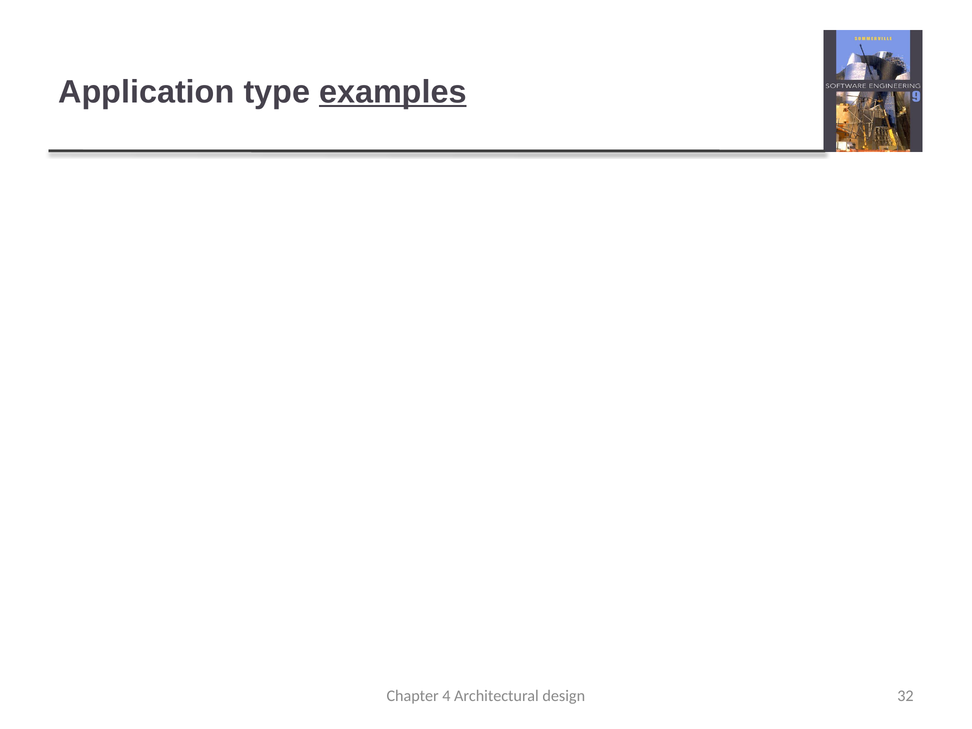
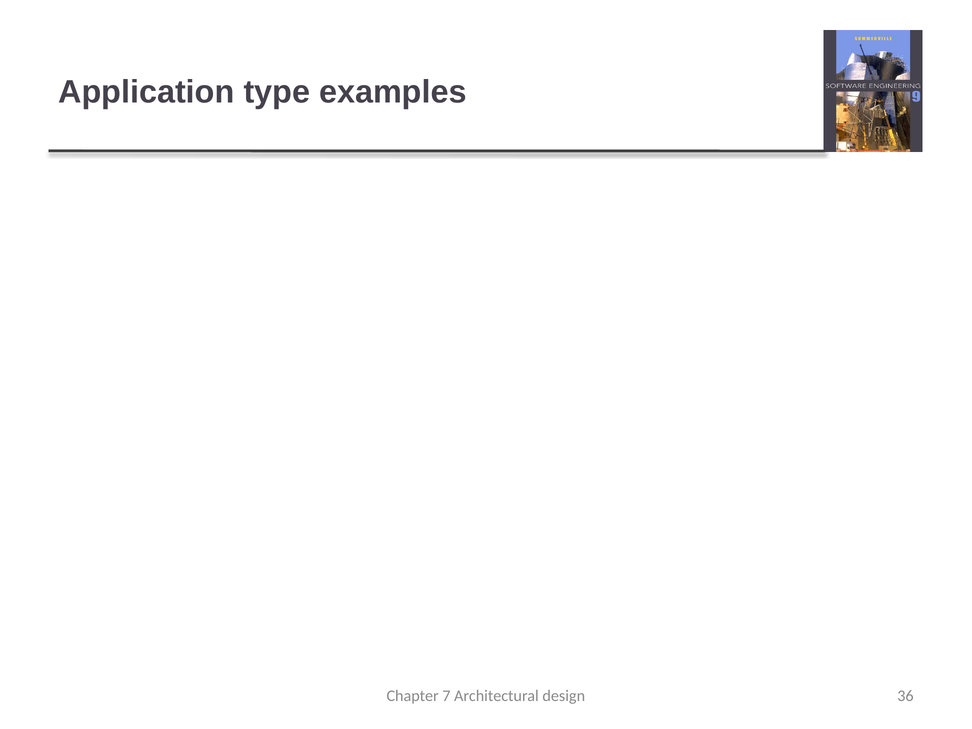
examples underline: present -> none (393, 92)
4: 4 -> 7 (446, 696)
32: 32 -> 36 (905, 696)
